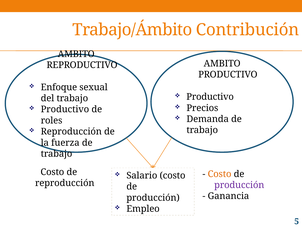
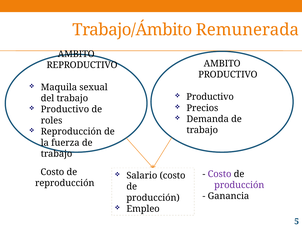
Contribución: Contribución -> Remunerada (247, 30)
Enfoque: Enfoque -> Maquila (59, 87)
Costo colour: orange -> purple (220, 174)
